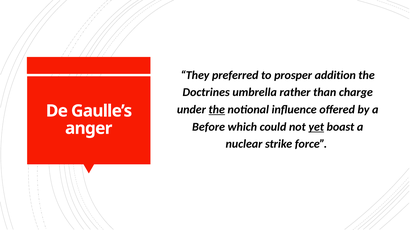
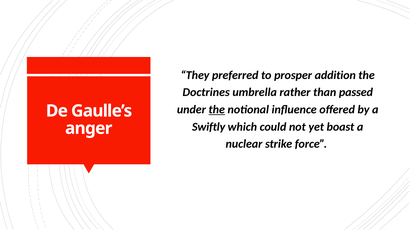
charge: charge -> passed (356, 93)
Before: Before -> Swiftly (209, 127)
yet underline: present -> none (316, 127)
